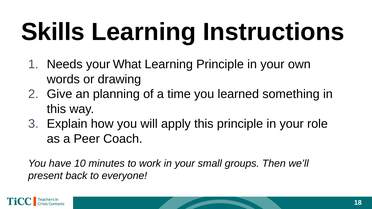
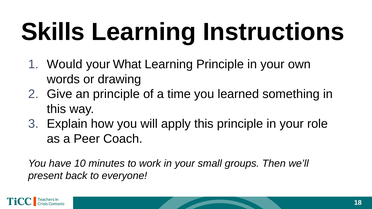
Needs: Needs -> Would (65, 64)
an planning: planning -> principle (116, 94)
